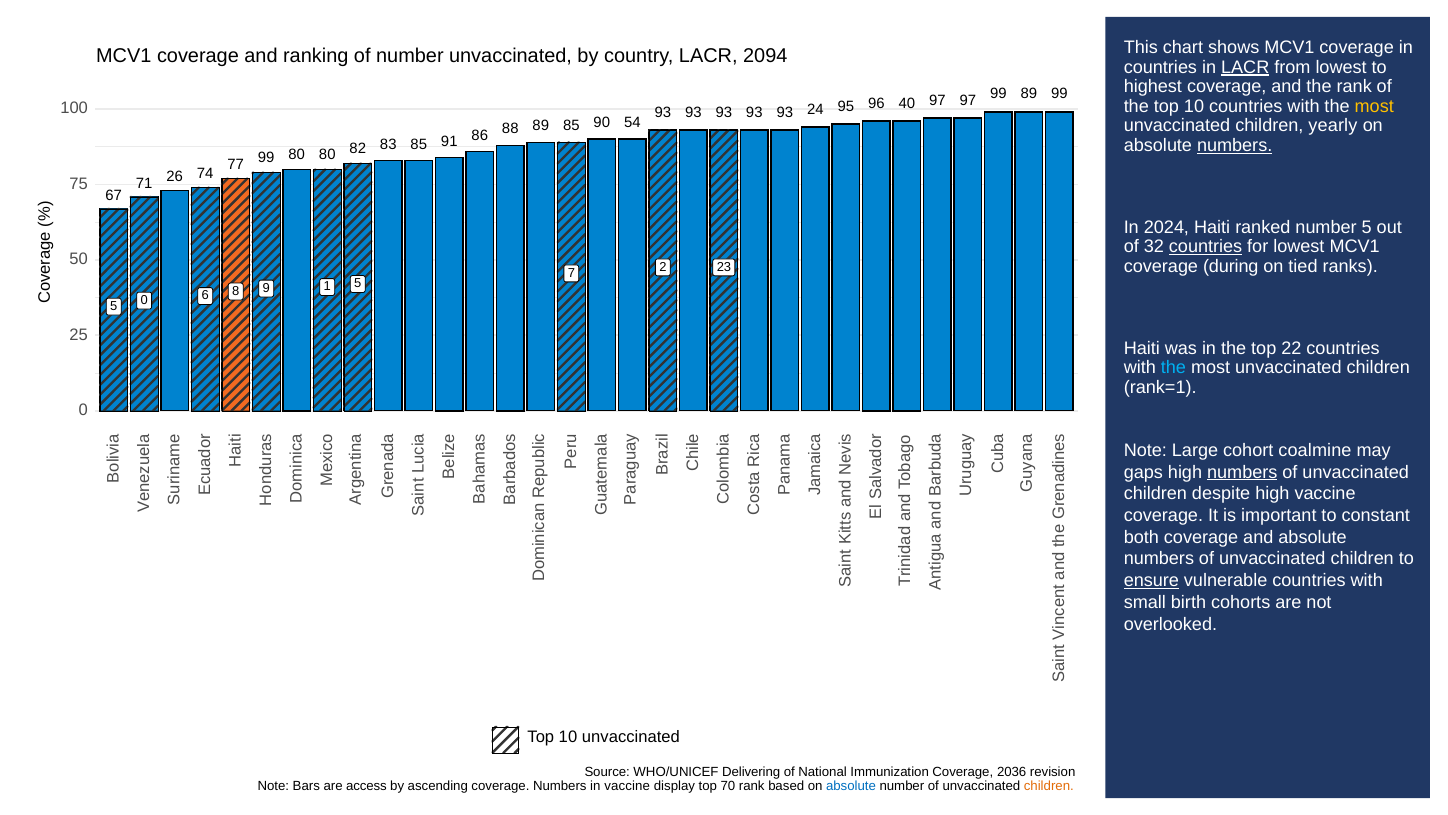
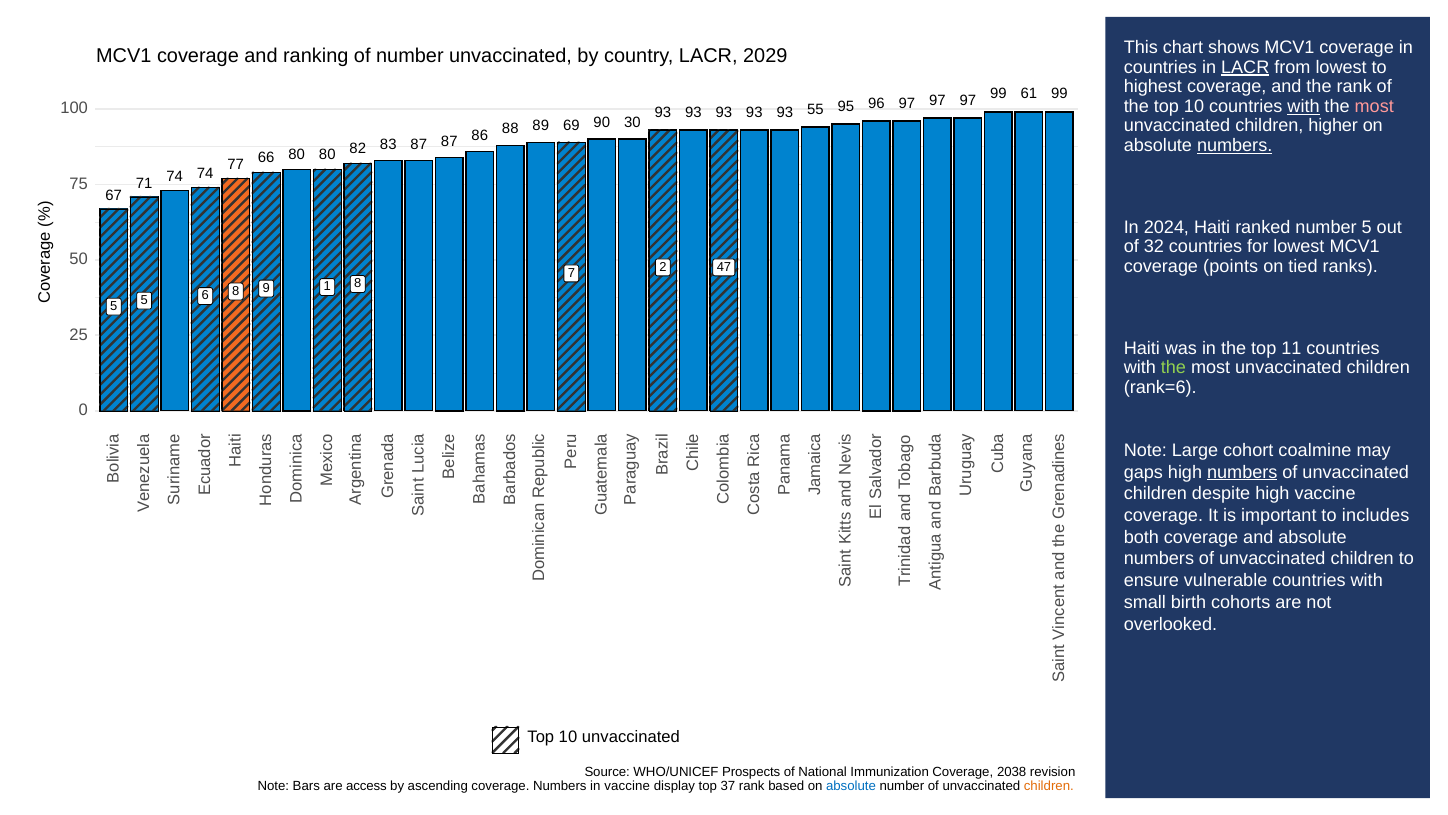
2094: 2094 -> 2029 (765, 56)
99 89: 89 -> 61 (1029, 94)
with underline: none -> present (1304, 106)
most colour: yellow -> pink (1374, 106)
24: 24 -> 55 (815, 110)
96 40: 40 -> 97 (907, 103)
yearly: yearly -> higher (1333, 126)
54: 54 -> 30 (632, 122)
83 91: 91 -> 87 (449, 142)
88 85: 85 -> 69 (571, 126)
82 85: 85 -> 87 (419, 145)
77 99: 99 -> 66 (266, 158)
71 26: 26 -> 74 (175, 177)
countries underline: present -> none (1206, 247)
during: during -> points (1231, 266)
23: 23 -> 47 (724, 267)
5 0: 0 -> 5 (144, 300)
1 5: 5 -> 8 (358, 283)
22: 22 -> 11 (1291, 348)
the colour: light blue -> light green (1173, 368)
rank=1: rank=1 -> rank=6 (1160, 387)
constant: constant -> includes (1376, 515)
ensure underline: present -> none (1151, 580)
Delivering: Delivering -> Prospects (751, 772)
2036: 2036 -> 2038 (1012, 772)
70: 70 -> 37 (728, 786)
